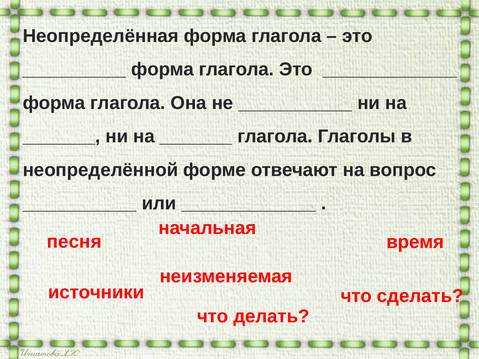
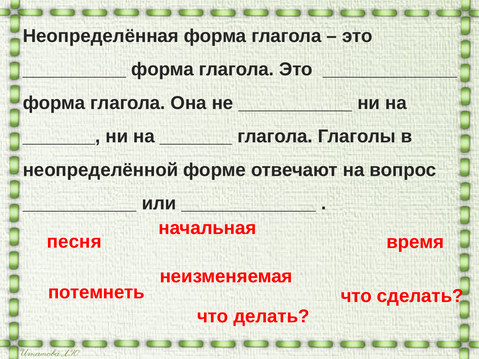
источники: источники -> потемнеть (96, 293)
